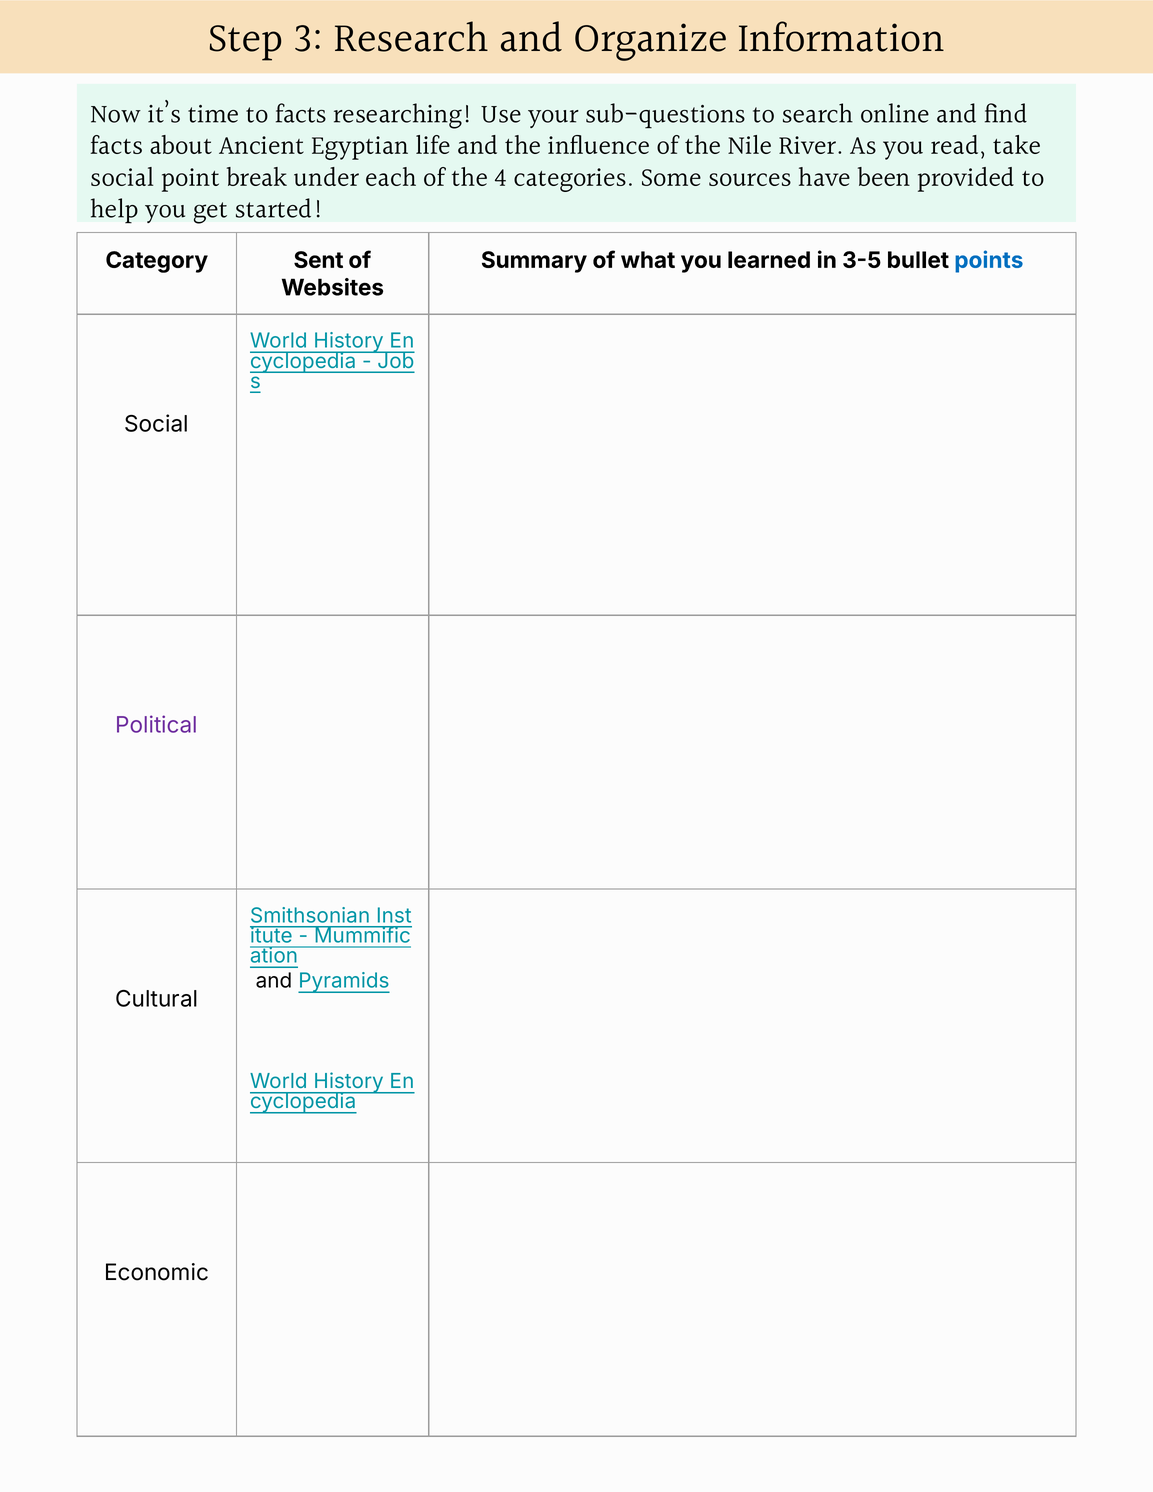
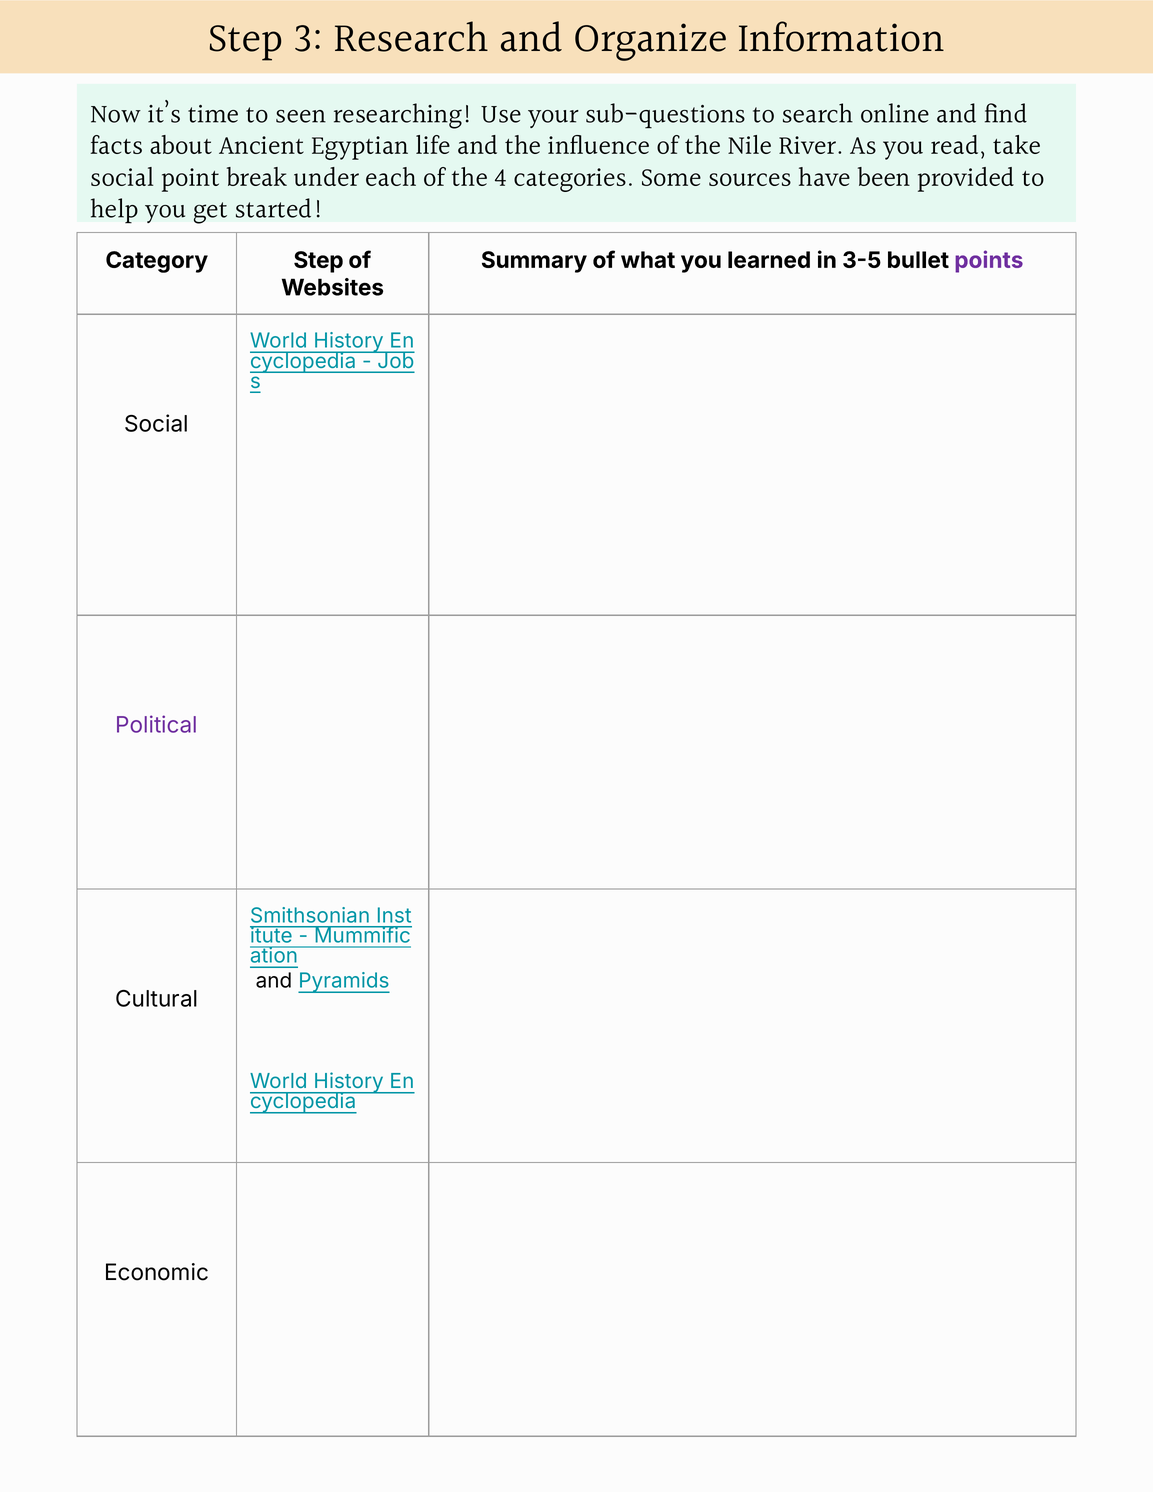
to facts: facts -> seen (301, 115)
Category Sent: Sent -> Step (319, 260)
points colour: blue -> purple (989, 260)
